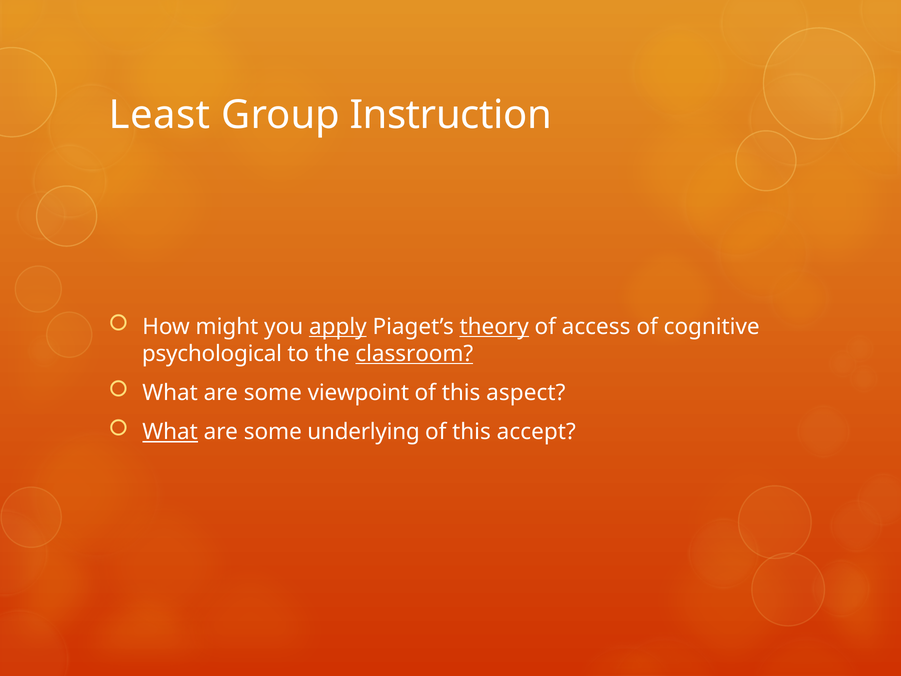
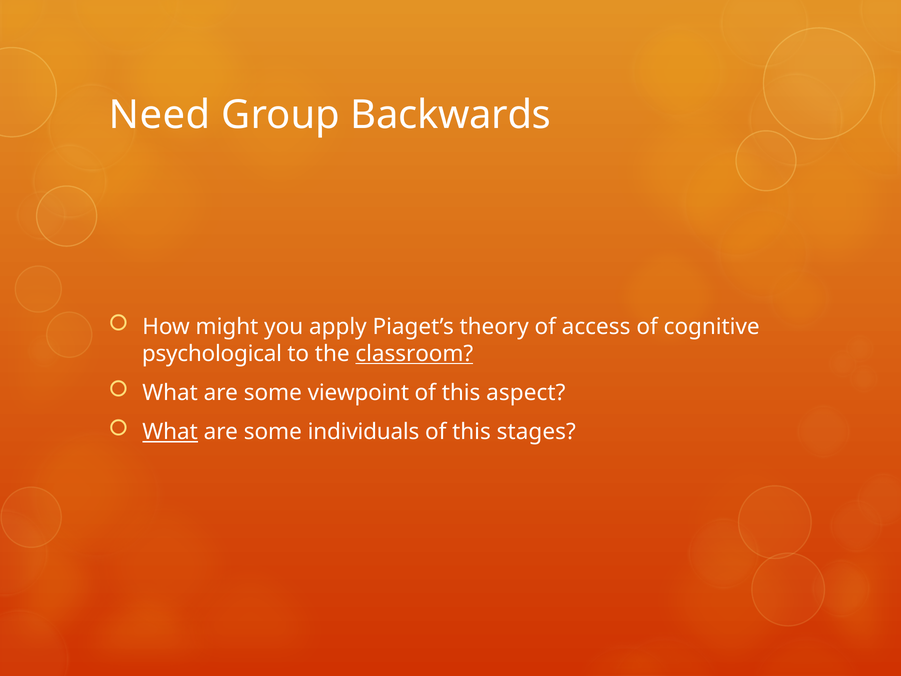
Least: Least -> Need (159, 115)
Instruction: Instruction -> Backwards (451, 115)
apply underline: present -> none (338, 327)
theory underline: present -> none (494, 327)
underlying: underlying -> individuals (364, 432)
accept: accept -> stages (536, 432)
